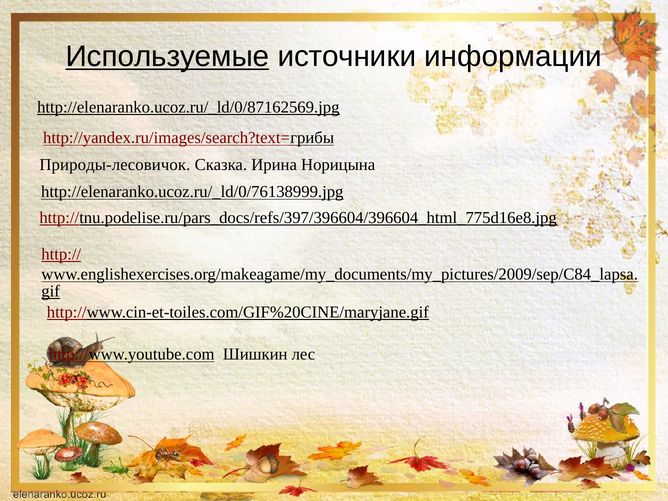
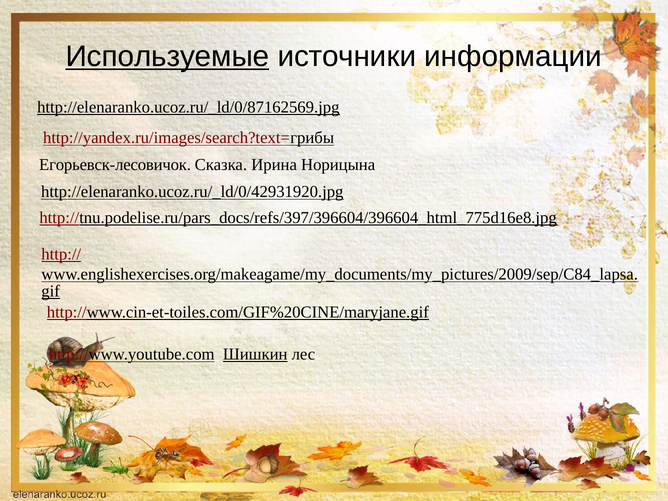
Природы-лесовичок: Природы-лесовичок -> Егорьевск-лесовичок (115, 165)
http://elenaranko.ucoz.ru/_ld/0/76138999.jpg: http://elenaranko.ucoz.ru/_ld/0/76138999.jpg -> http://elenaranko.ucoz.ru/_ld/0/42931920.jpg (192, 192)
Шишкин underline: none -> present (255, 354)
